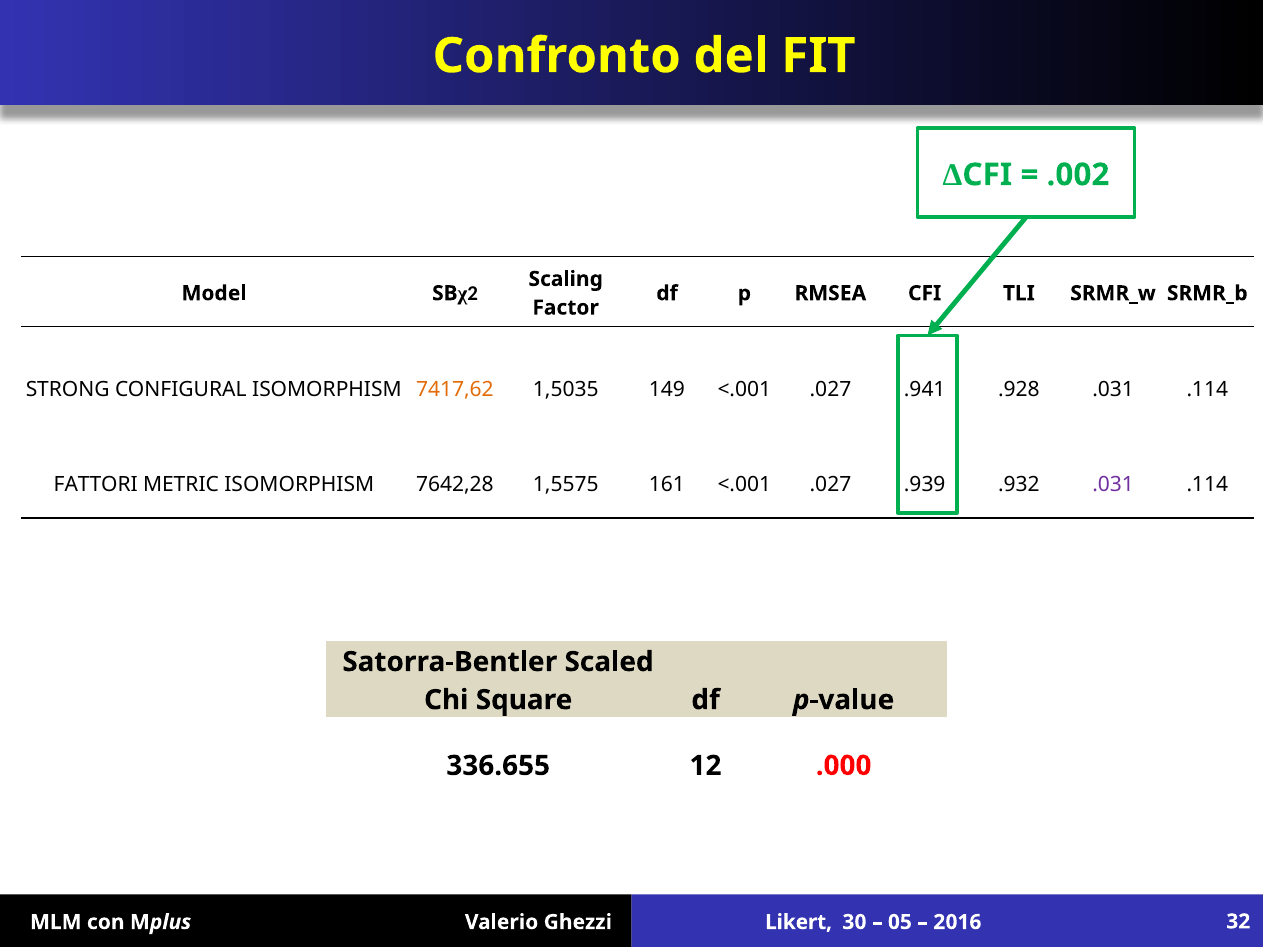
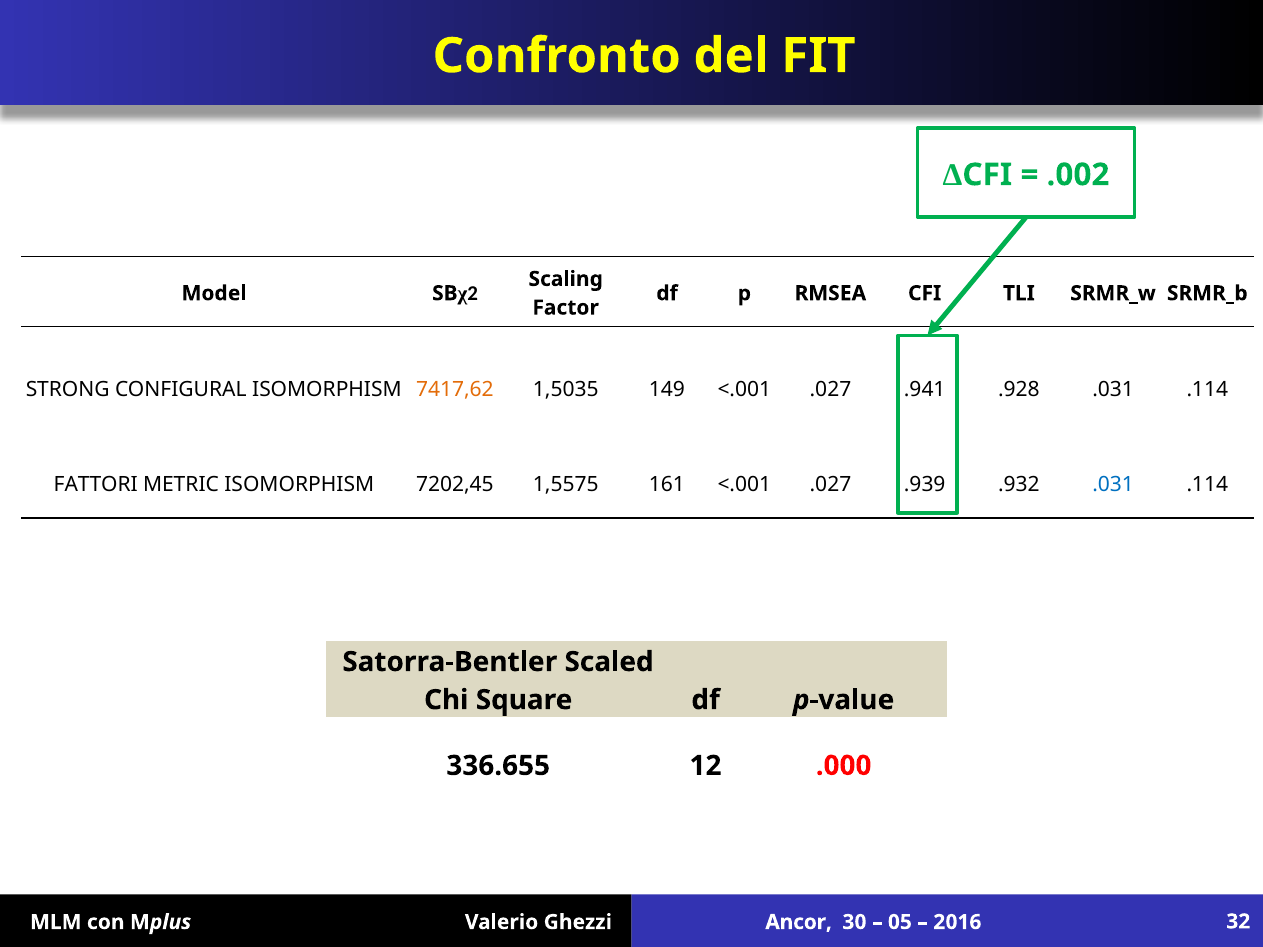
7642,28: 7642,28 -> 7202,45 (455, 485)
.031 colour: purple -> blue (1113, 485)
Likert: Likert -> Ancor (799, 922)
